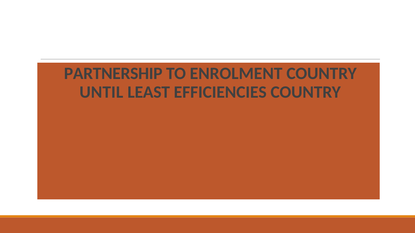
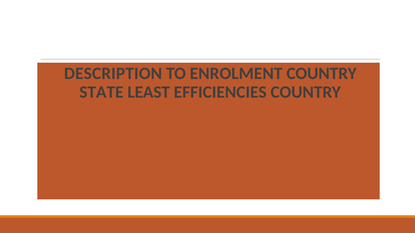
PARTNERSHIP: PARTNERSHIP -> DESCRIPTION (113, 74)
UNTIL: UNTIL -> STATE (101, 92)
